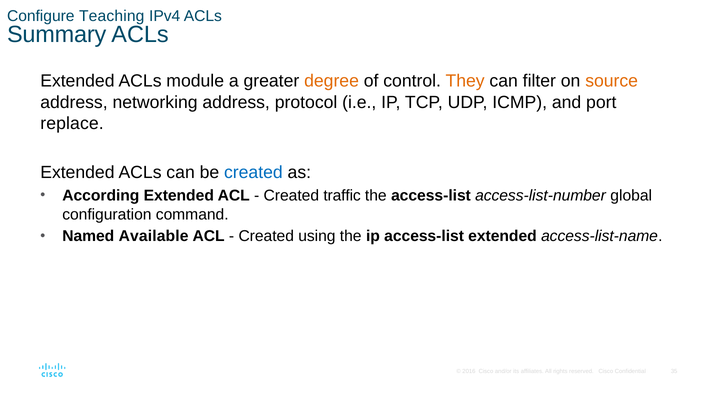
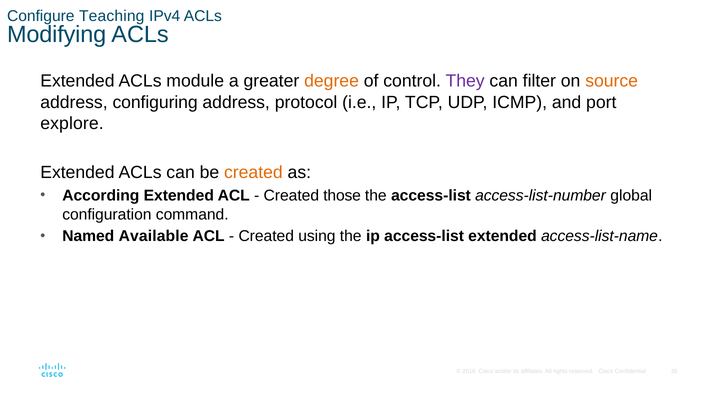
Summary: Summary -> Modifying (57, 35)
They colour: orange -> purple (465, 81)
networking: networking -> configuring (155, 102)
replace: replace -> explore (72, 123)
created colour: blue -> orange (253, 173)
traffic: traffic -> those (342, 196)
